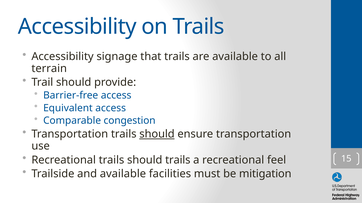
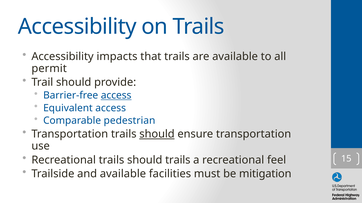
signage: signage -> impacts (117, 57)
terrain: terrain -> permit (49, 69)
access underline: none -> present (116, 96)
congestion: congestion -> pedestrian (129, 121)
